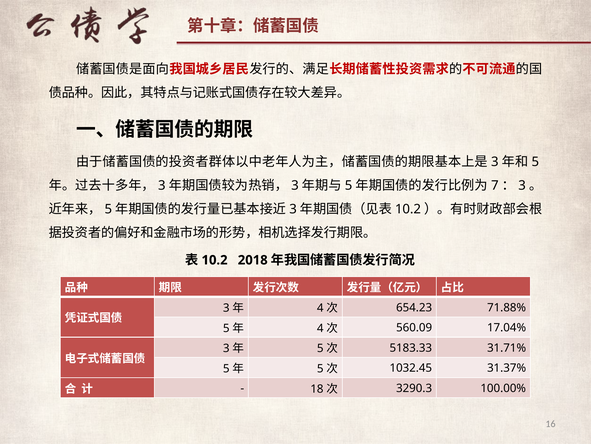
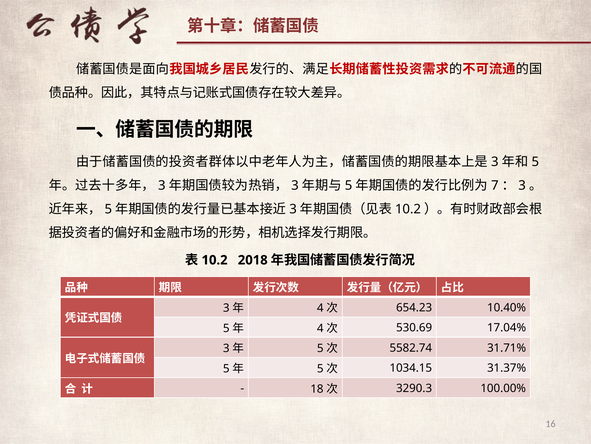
71.88%: 71.88% -> 10.40% (507, 307)
560.09: 560.09 -> 530.69 (414, 327)
5183.33: 5183.33 -> 5582.74 (411, 347)
1032.45: 1032.45 -> 1034.15 (411, 368)
